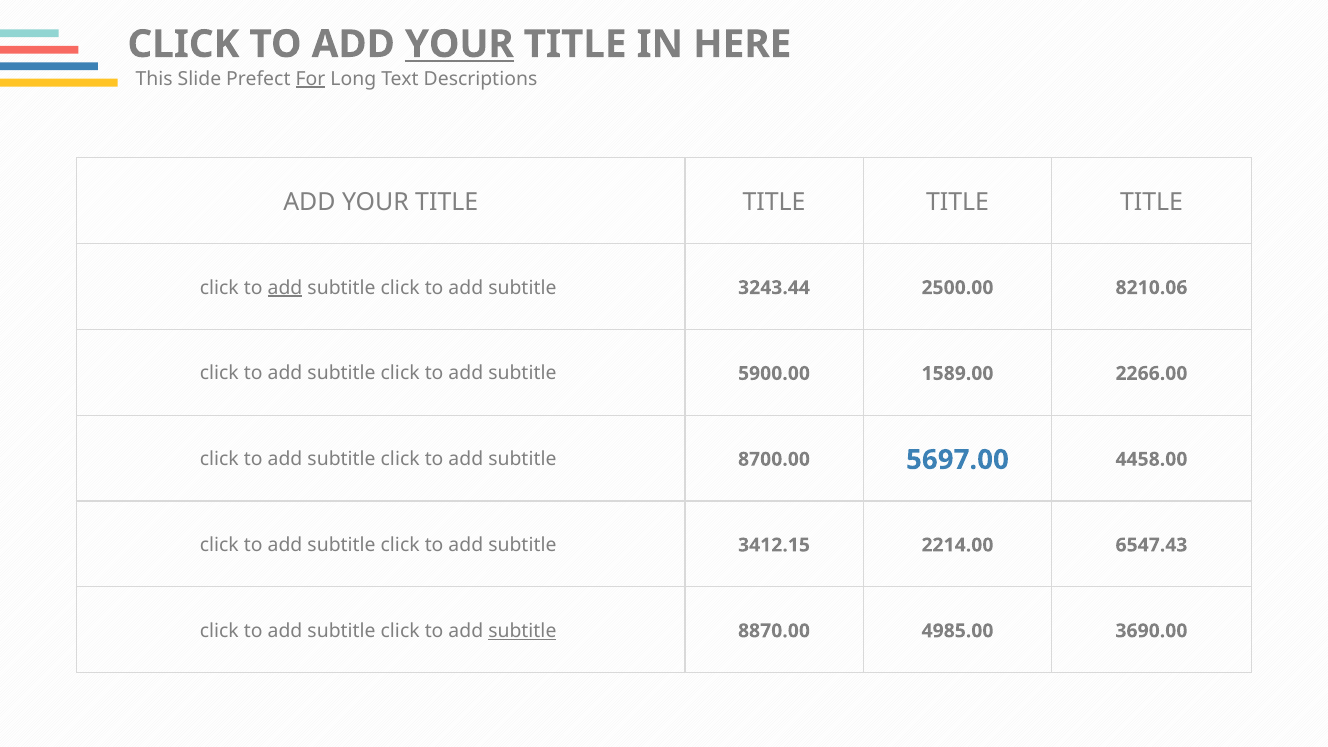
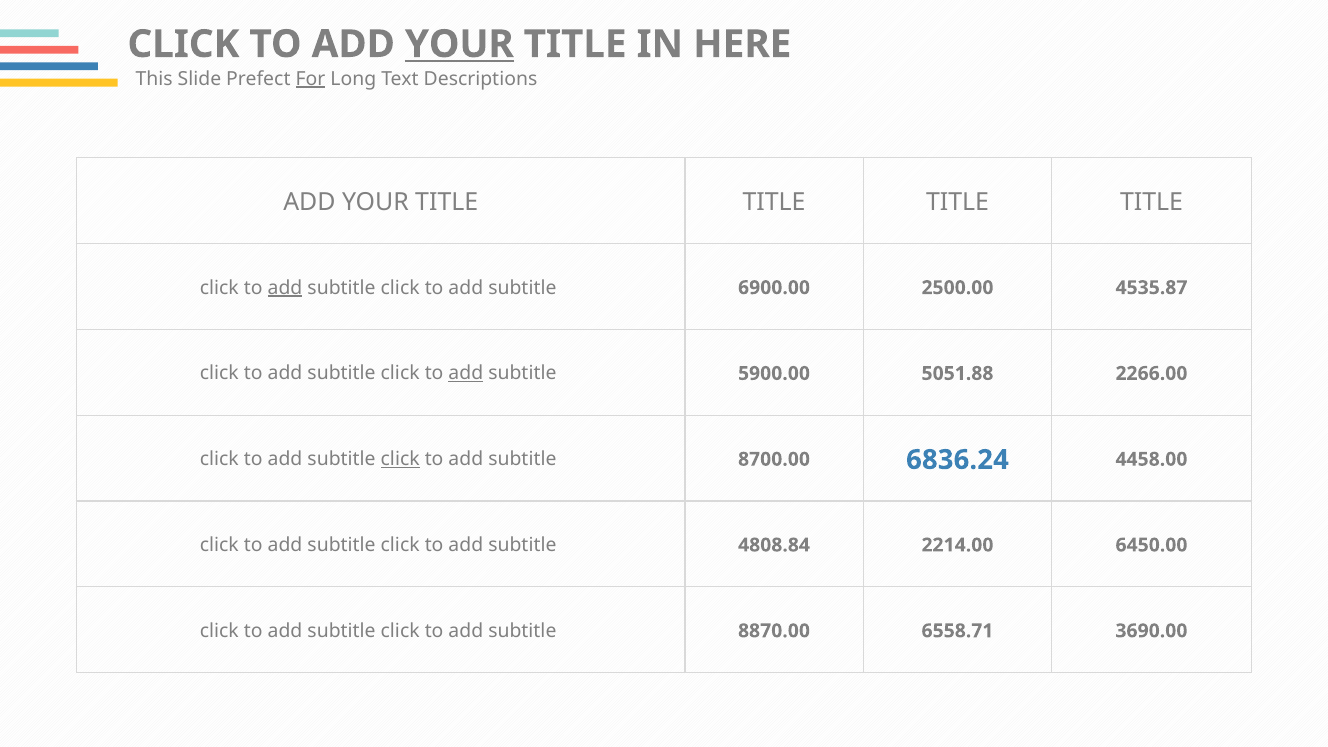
3243.44: 3243.44 -> 6900.00 (774, 288)
8210.06: 8210.06 -> 4535.87 (1151, 288)
add underline: none -> present (466, 373)
1589.00: 1589.00 -> 5051.88 (957, 373)
click underline: none -> present (400, 459)
5697.00: 5697.00 -> 6836.24 (957, 460)
3412.15: 3412.15 -> 4808.84 (774, 545)
6547.43: 6547.43 -> 6450.00 (1151, 545)
subtitle underline: present -> none (522, 631)
4985.00: 4985.00 -> 6558.71 (957, 631)
